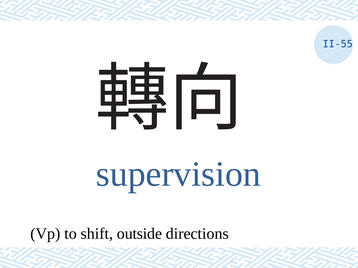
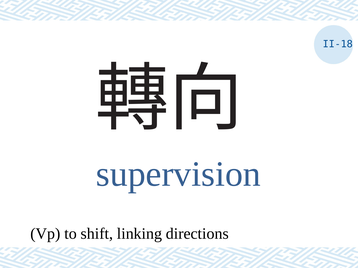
II-55: II-55 -> II-18 (338, 44)
outside: outside -> linking (139, 234)
